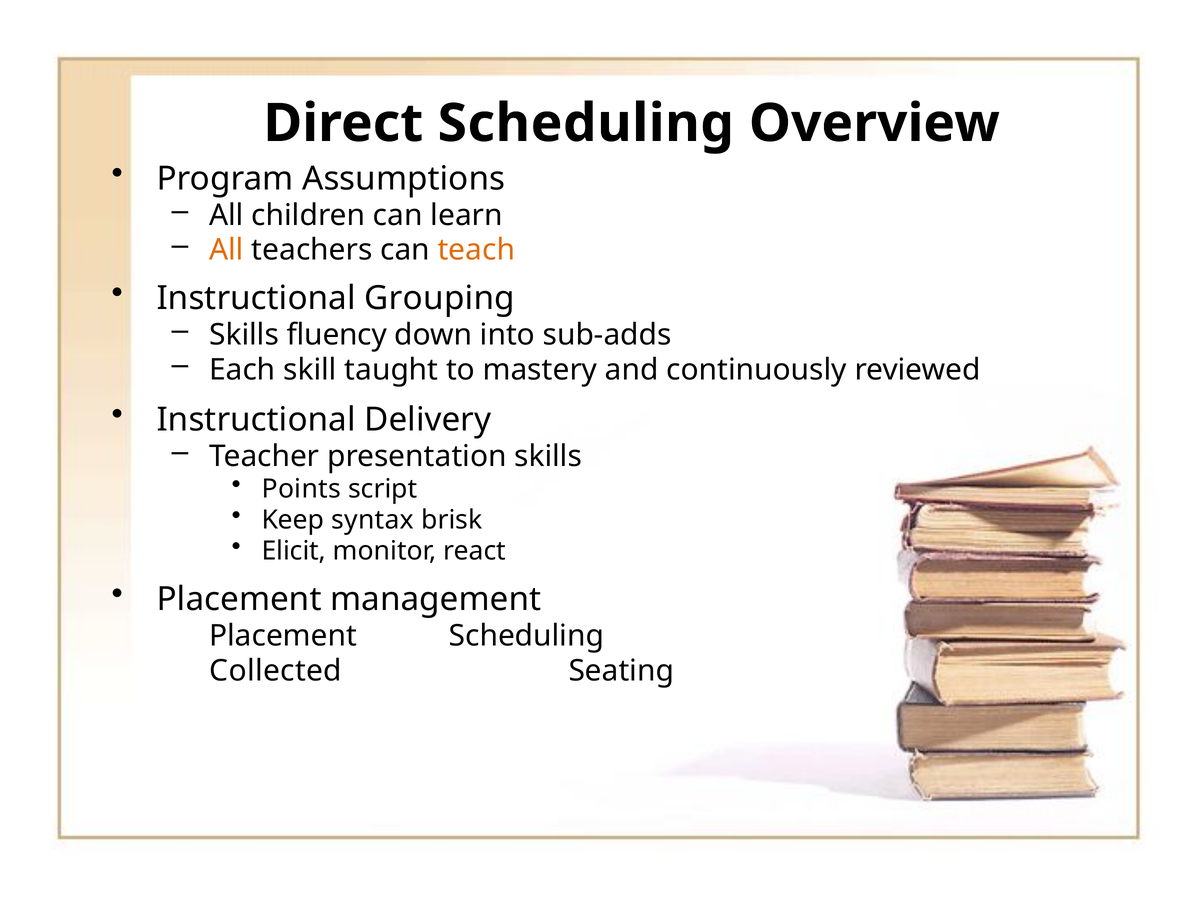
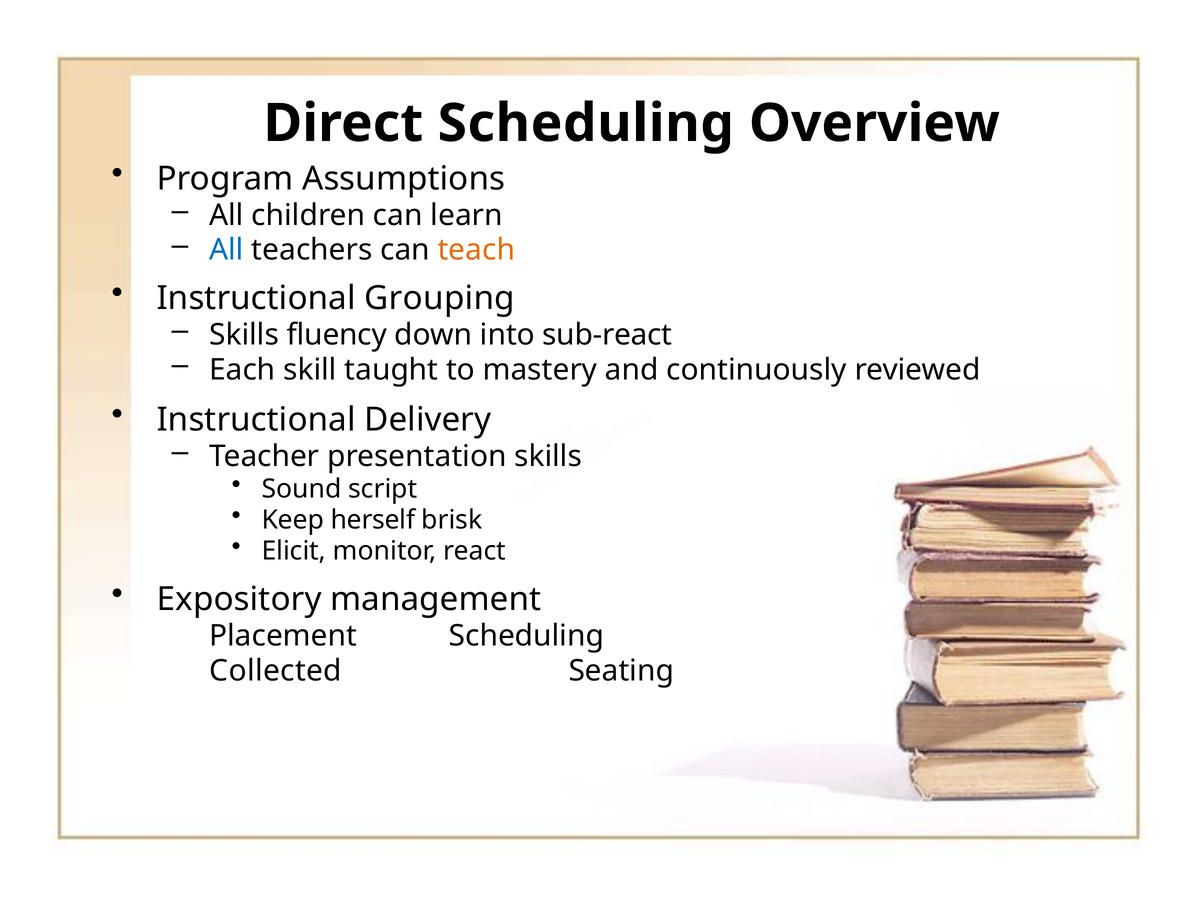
All colour: orange -> blue (226, 250)
sub-adds: sub-adds -> sub-react (607, 335)
Points: Points -> Sound (301, 489)
syntax: syntax -> herself (373, 520)
Placement: Placement -> Expository (239, 600)
